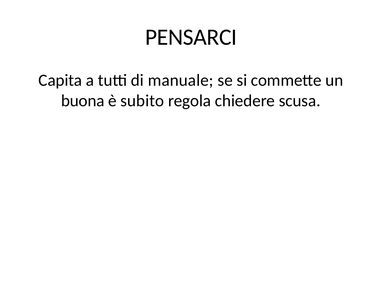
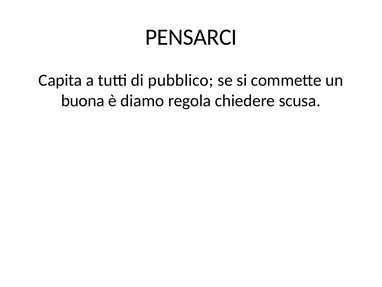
manuale: manuale -> pubblico (181, 80)
subito: subito -> diamo (142, 101)
